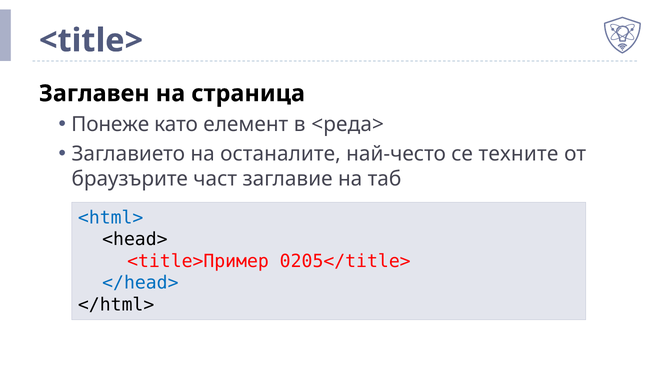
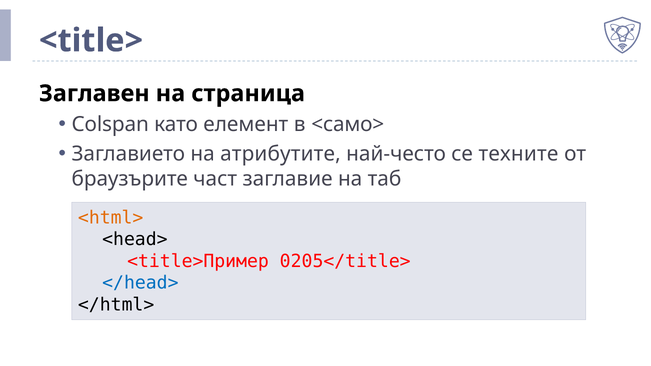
Понеже: Понеже -> Colspan (110, 124)
<реда>: <реда> -> <само> (348, 124)
останалите: останалите -> атрибутите (280, 154)
<html> colour: blue -> orange (111, 218)
